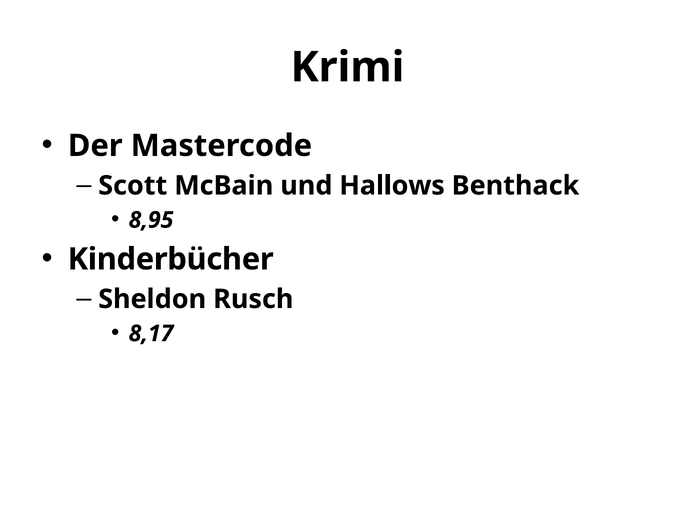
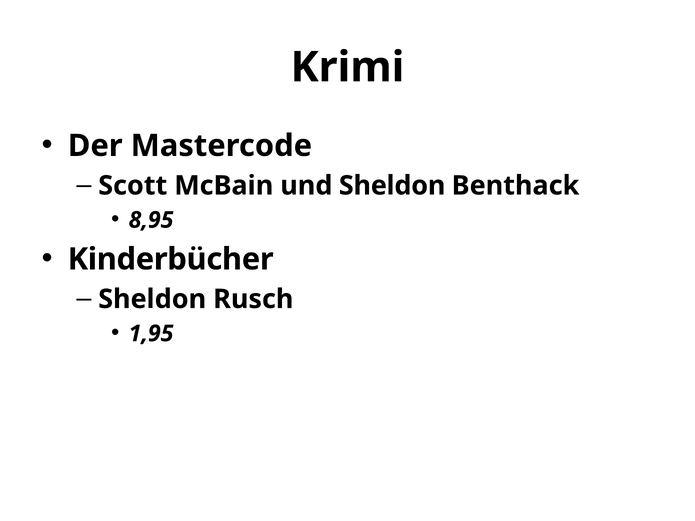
und Hallows: Hallows -> Sheldon (392, 186)
8,17: 8,17 -> 1,95 (151, 334)
